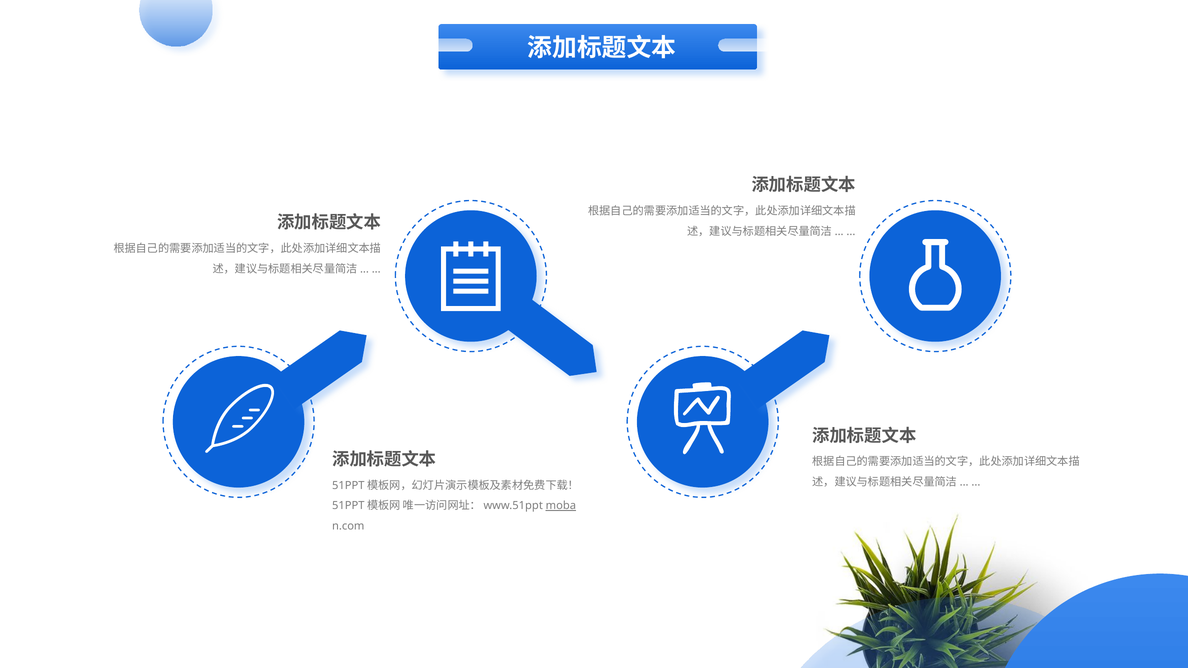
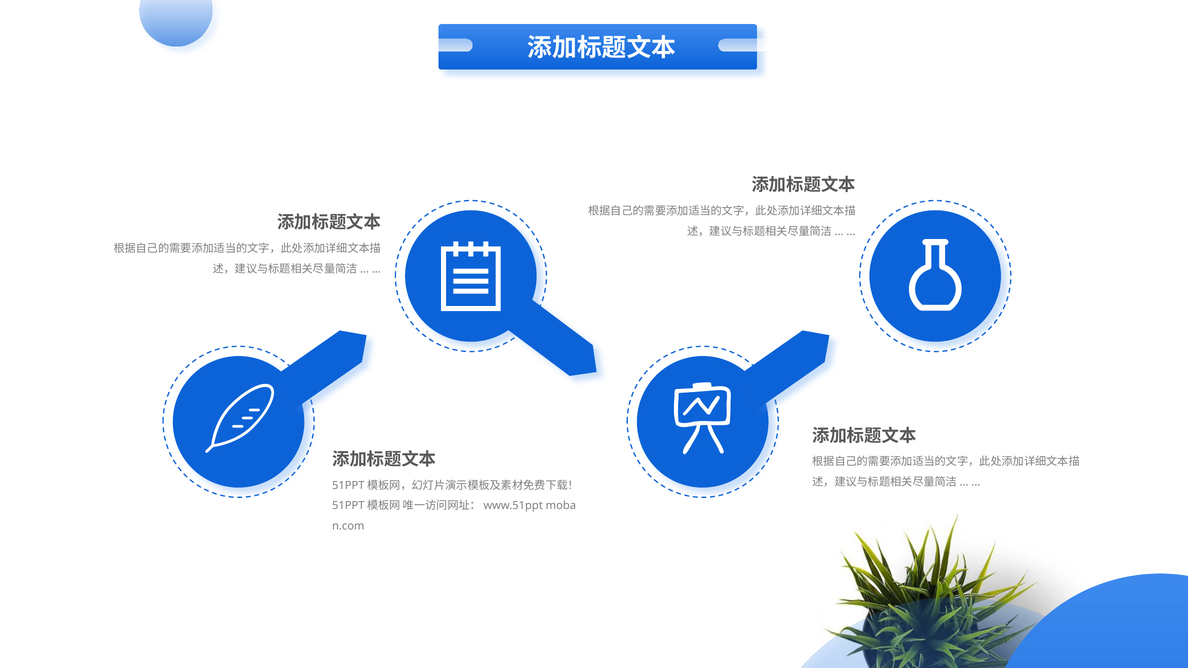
moba underline: present -> none (561, 506)
